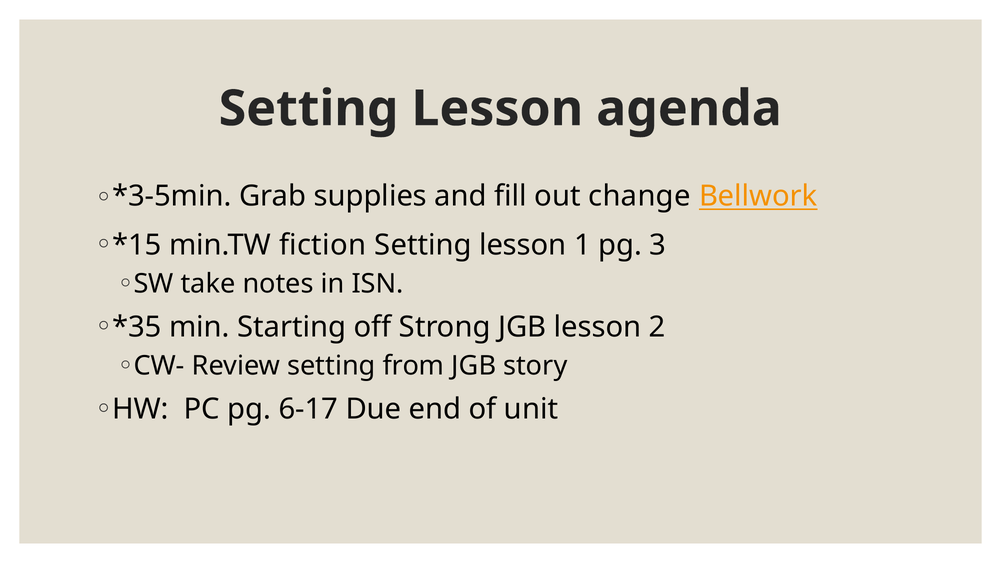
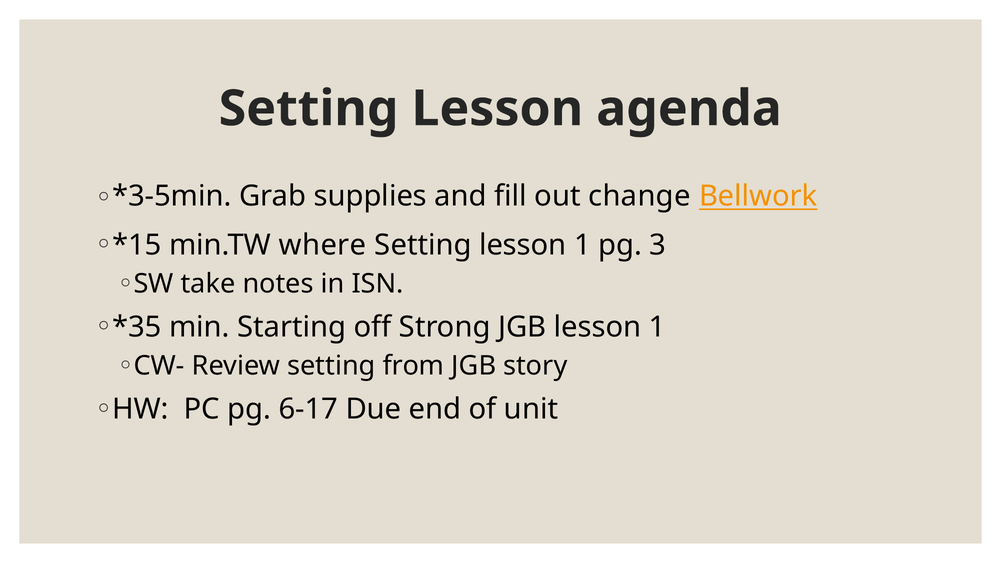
fiction: fiction -> where (323, 245)
JGB lesson 2: 2 -> 1 (657, 327)
